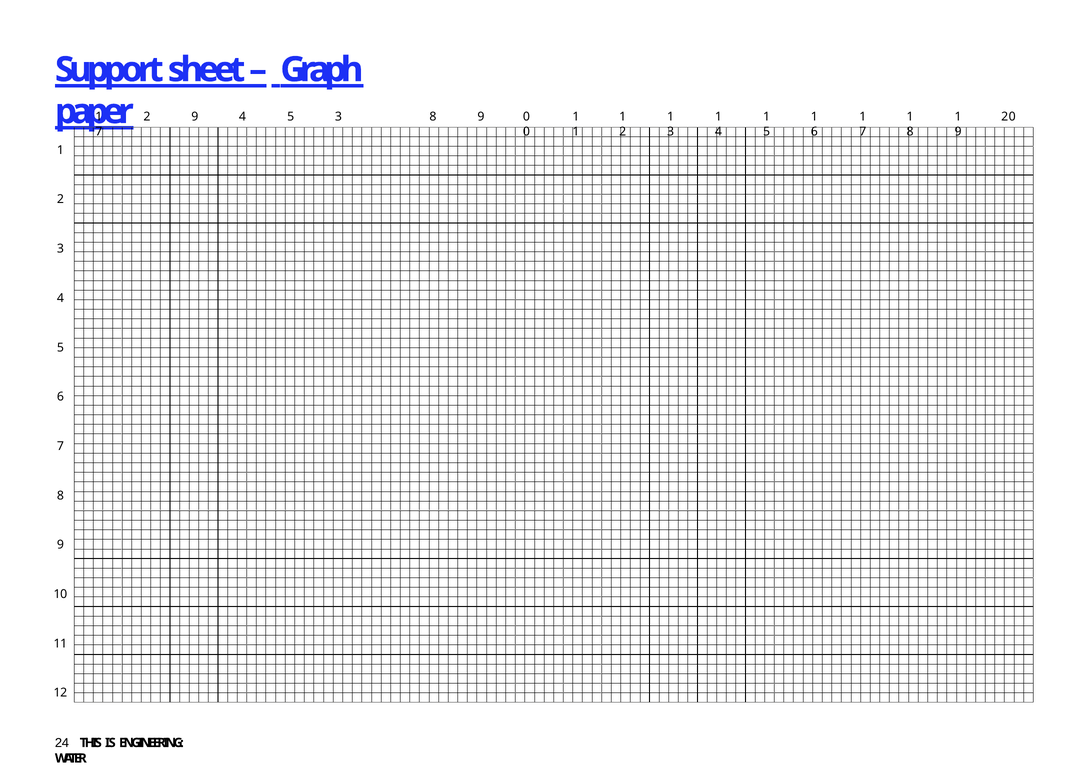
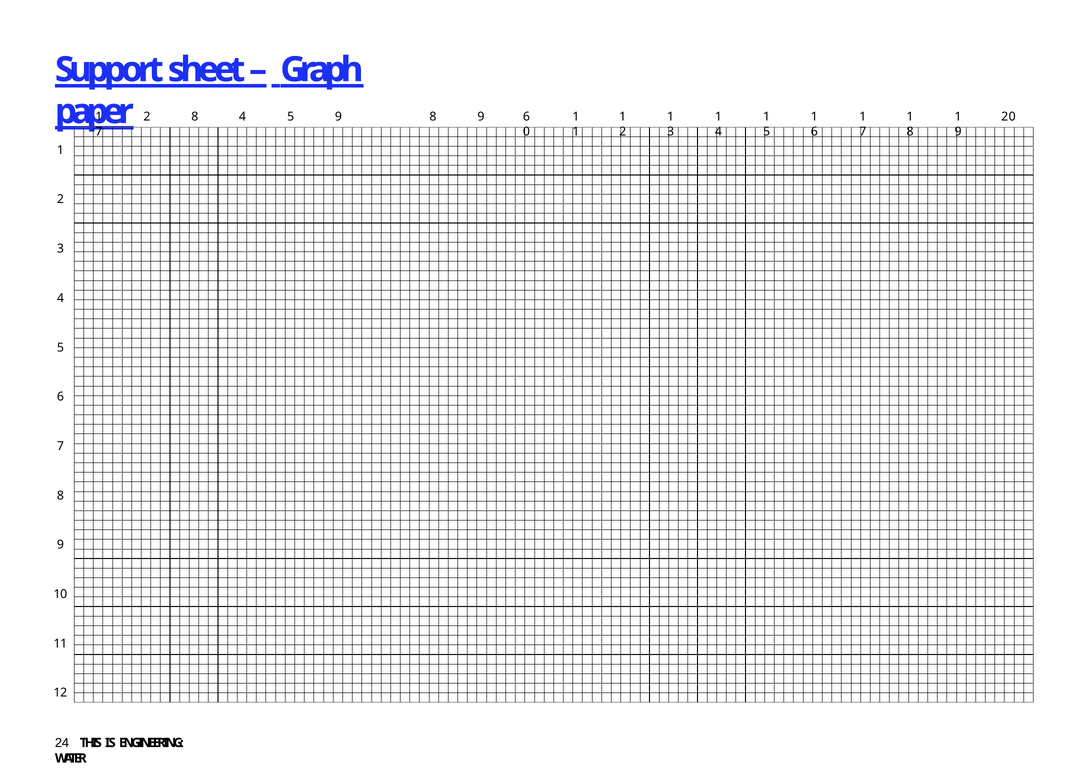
2 9: 9 -> 8 (195, 117)
5 3: 3 -> 9 (338, 117)
9 0: 0 -> 6 (526, 117)
